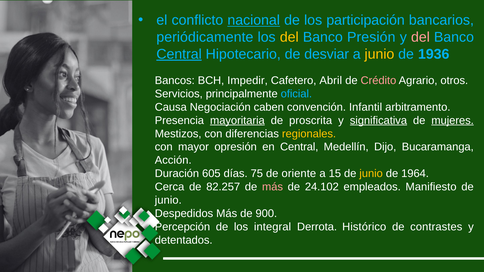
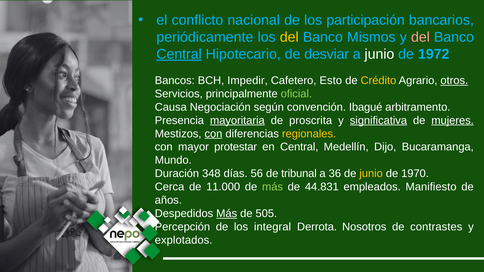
nacional underline: present -> none (254, 20)
Presión: Presión -> Mismos (371, 37)
junio colour: yellow -> white (379, 54)
1936: 1936 -> 1972 (434, 54)
Abril: Abril -> Esto (331, 81)
Crédito colour: pink -> yellow (378, 81)
otros underline: none -> present (454, 81)
oficial colour: light blue -> light green (296, 94)
caben: caben -> según (269, 107)
Infantil: Infantil -> Ibagué (366, 107)
con underline: none -> present (213, 134)
opresión: opresión -> protestar (236, 147)
Acción: Acción -> Mundo (173, 160)
605: 605 -> 348 (211, 174)
75: 75 -> 56 (257, 174)
oriente: oriente -> tribunal (299, 174)
15: 15 -> 36 (335, 174)
1964: 1964 -> 1970 (415, 174)
82.257: 82.257 -> 11.000 (223, 187)
más colour: pink -> light green (273, 187)
24.102: 24.102 -> 44.831 (322, 187)
junio: junio -> años (168, 200)
Más underline: none -> present (227, 214)
900: 900 -> 505 (266, 214)
Histórico: Histórico -> Nosotros (364, 227)
detentados: detentados -> explotados (184, 240)
